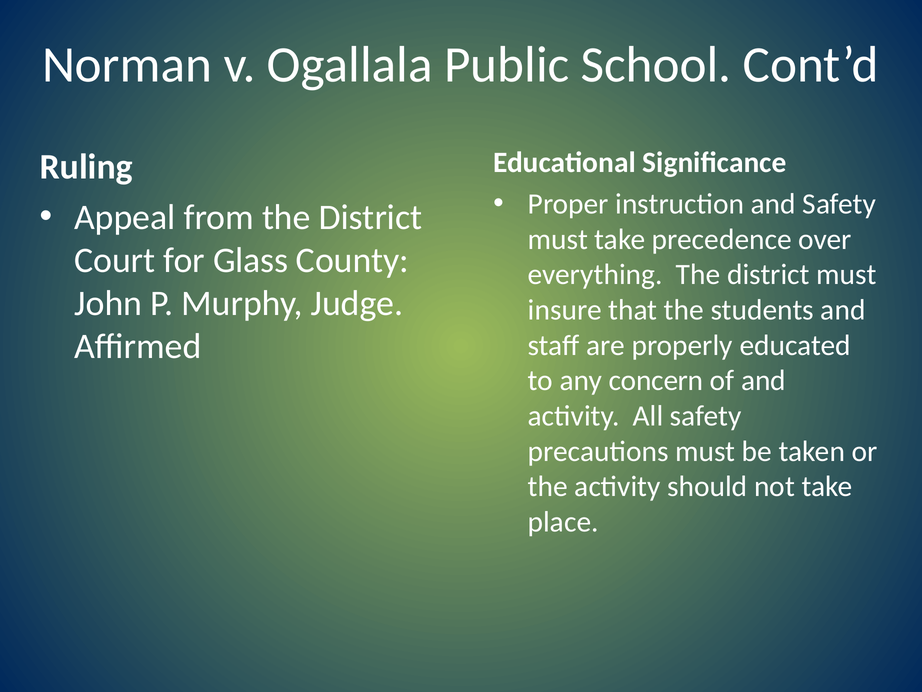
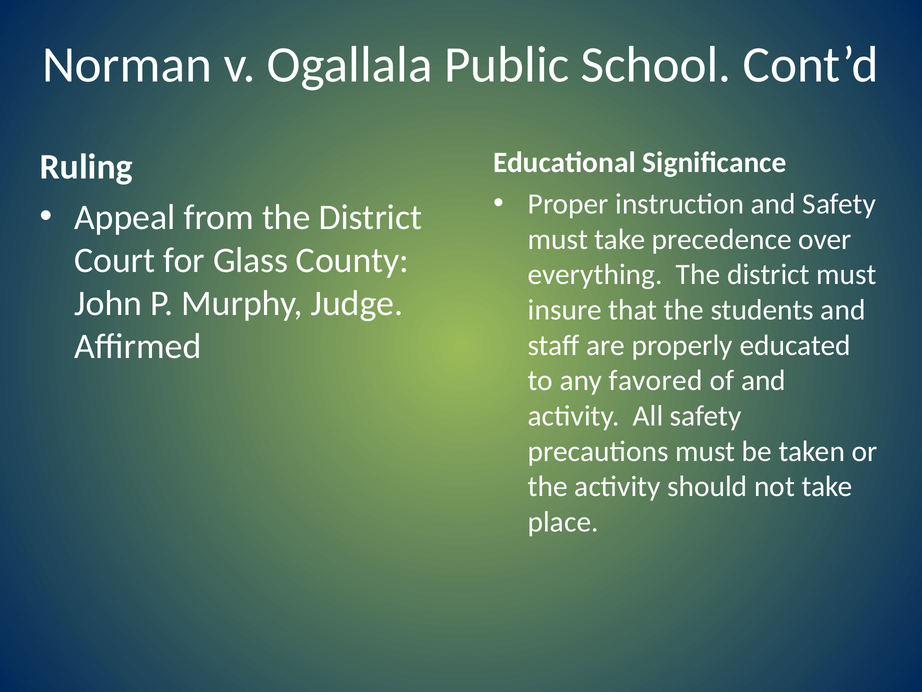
concern: concern -> favored (656, 380)
